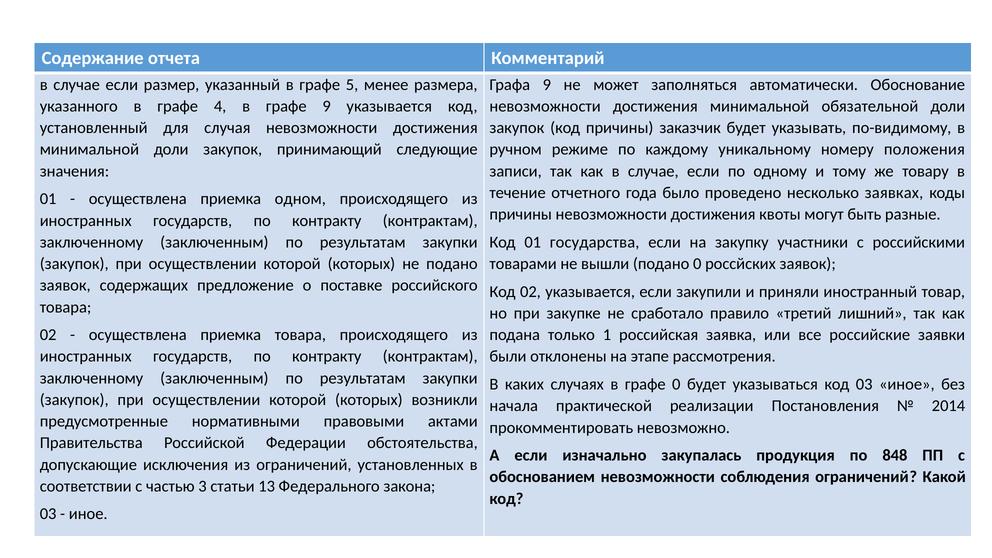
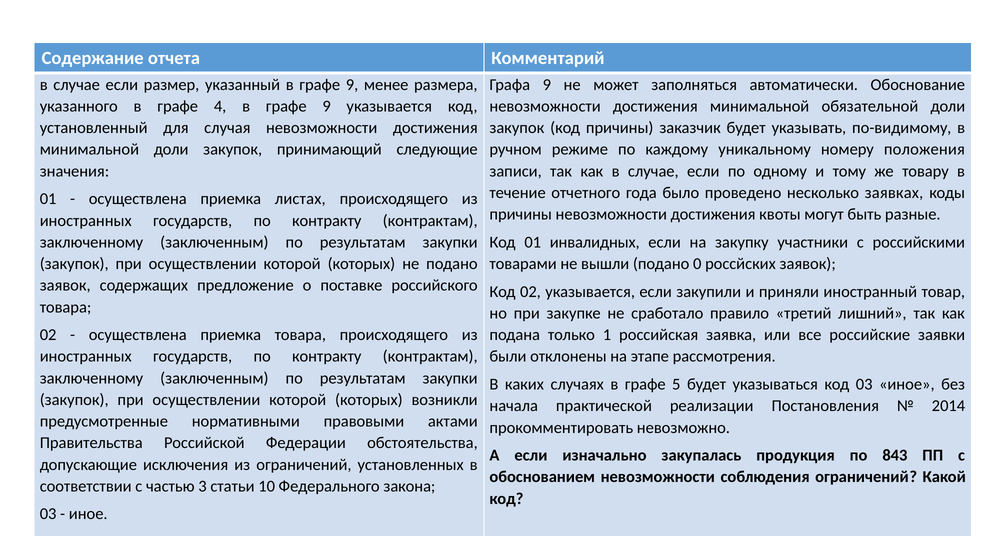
указанный в графе 5: 5 -> 9 (352, 85)
одном: одном -> листах (300, 199)
государства: государства -> инвалидных (595, 242)
графе 0: 0 -> 5 (676, 384)
848: 848 -> 843 (895, 455)
13: 13 -> 10 (267, 486)
